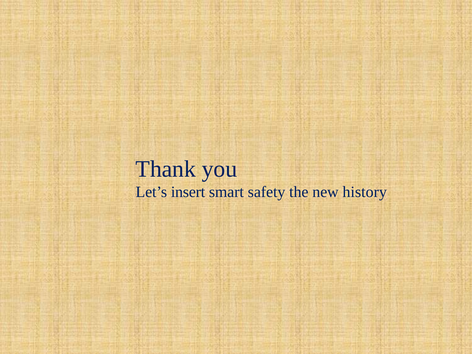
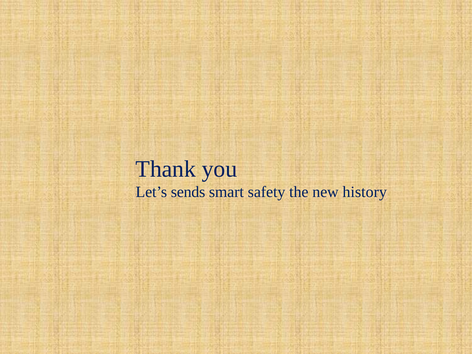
insert: insert -> sends (188, 192)
